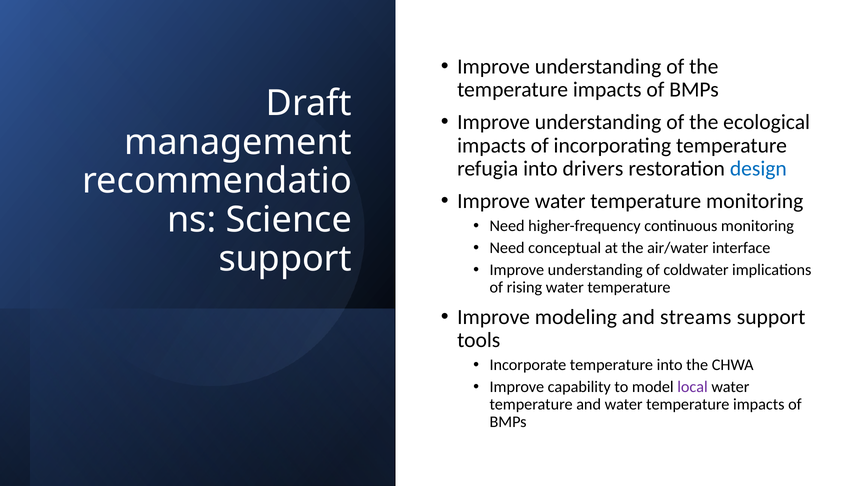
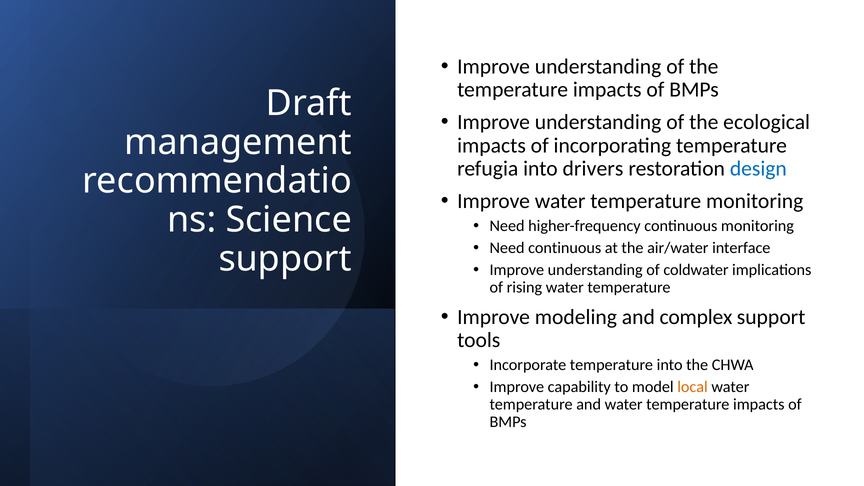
Need conceptual: conceptual -> continuous (565, 248)
streams: streams -> complex (696, 317)
local colour: purple -> orange (693, 387)
